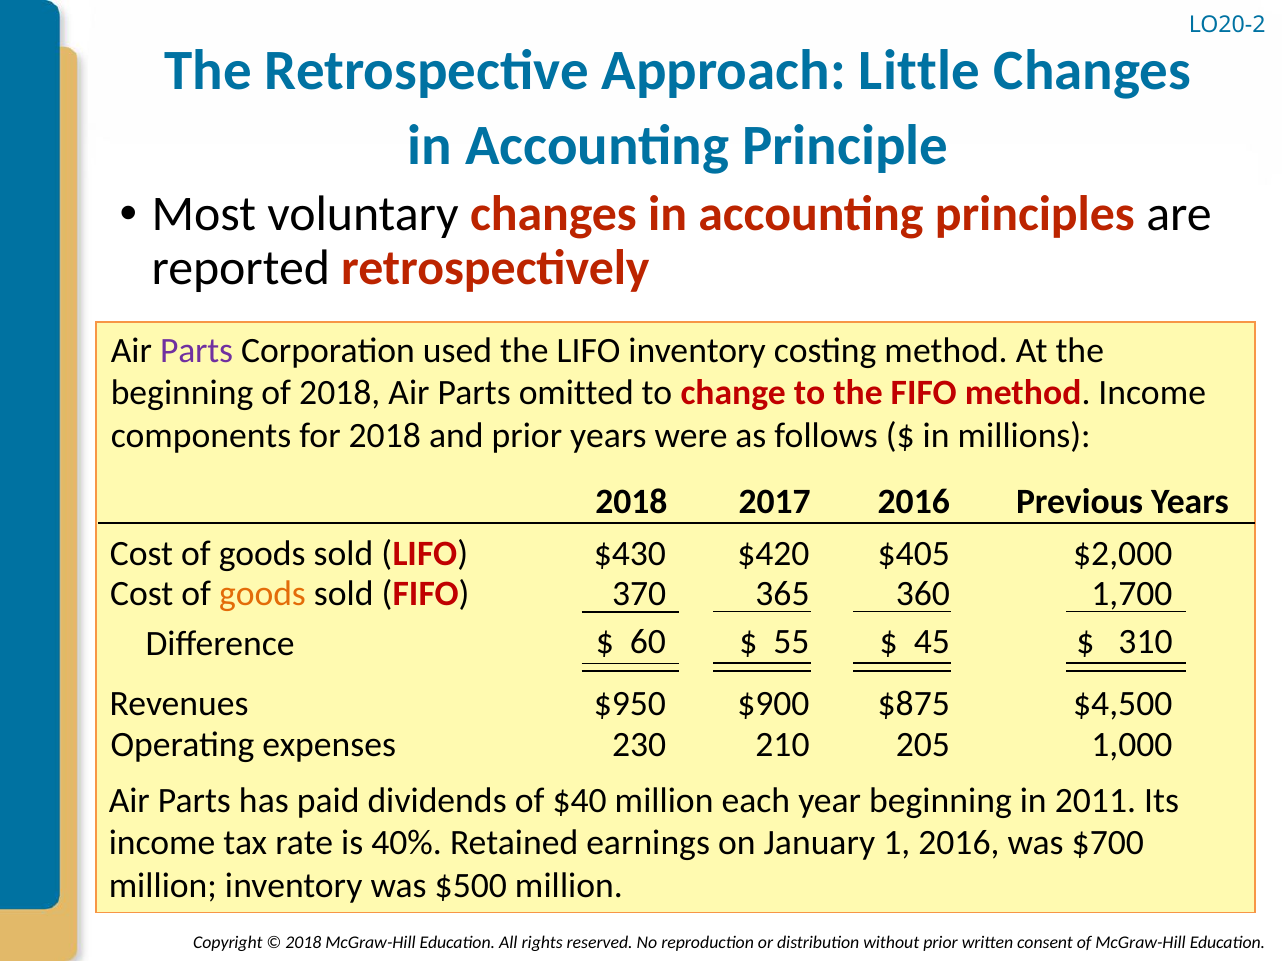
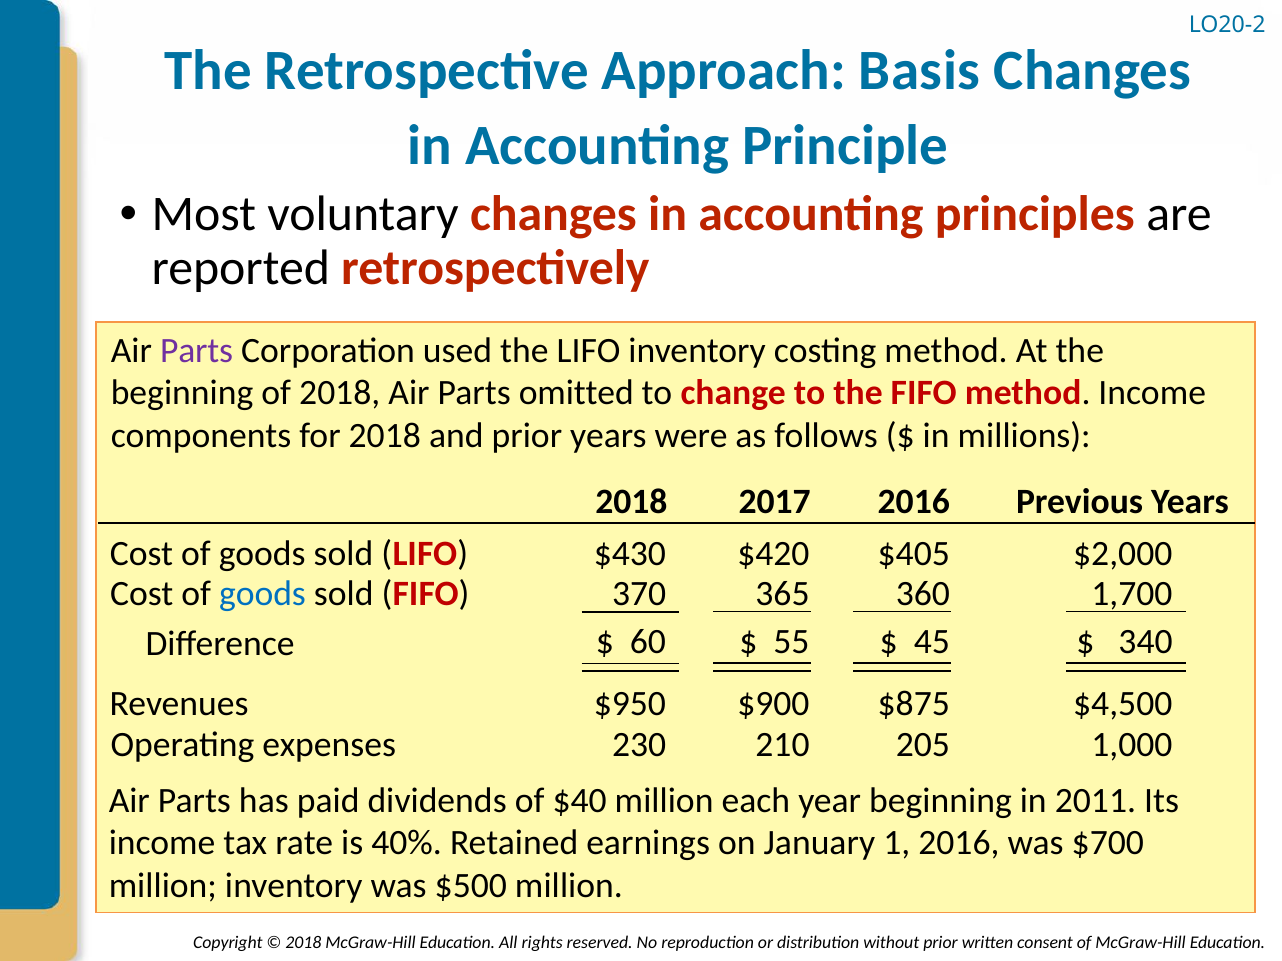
Little: Little -> Basis (920, 71)
goods colour: orange -> blue (262, 594)
310: 310 -> 340 (1146, 642)
